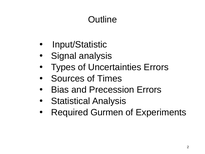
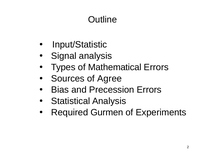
Uncertainties: Uncertainties -> Mathematical (115, 67)
Times: Times -> Agree (110, 78)
